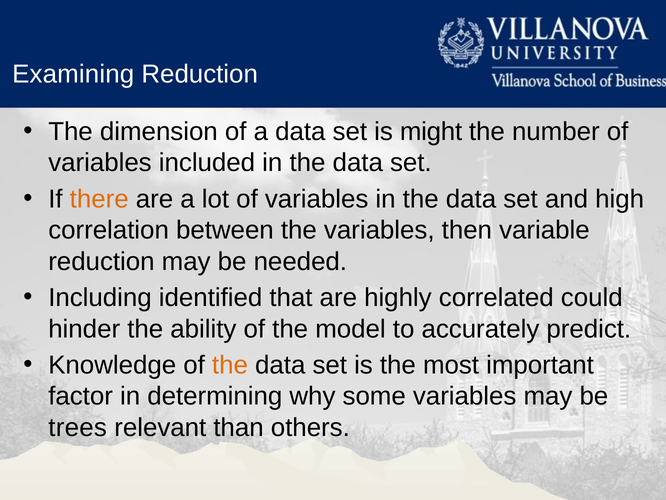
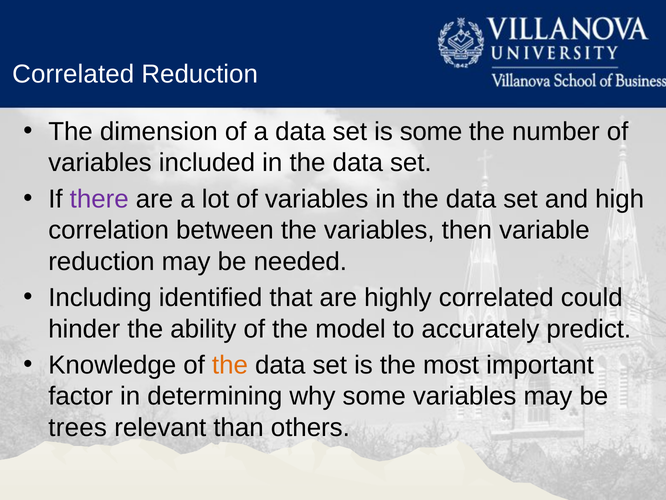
Examining: Examining -> Correlated (73, 74)
is might: might -> some (431, 132)
there colour: orange -> purple (99, 199)
